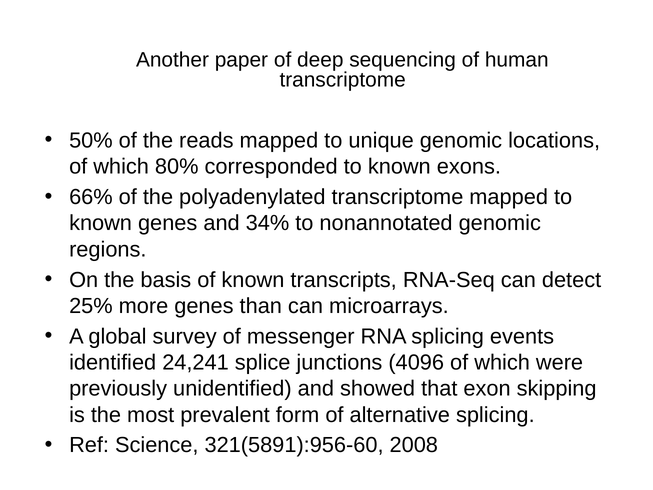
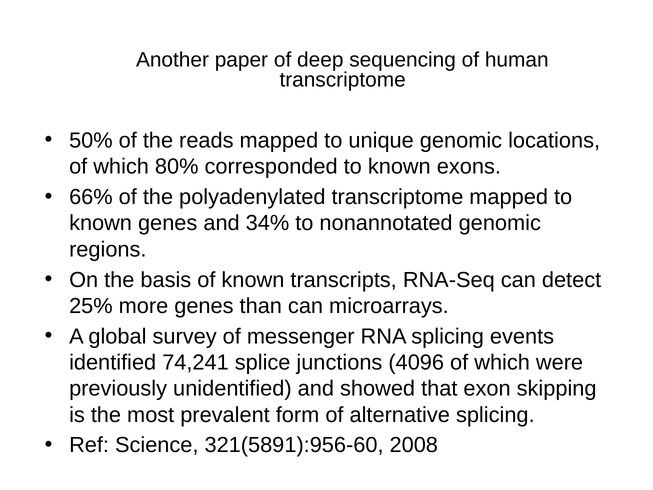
24,241: 24,241 -> 74,241 (196, 362)
